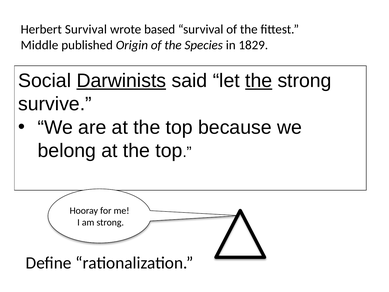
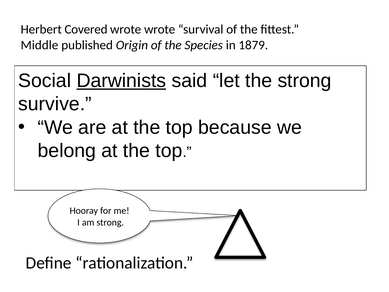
Herbert Survival: Survival -> Covered (86, 29)
wrote based: based -> wrote (160, 29)
1829: 1829 -> 1879 (253, 45)
the underline: present -> none (259, 81)
